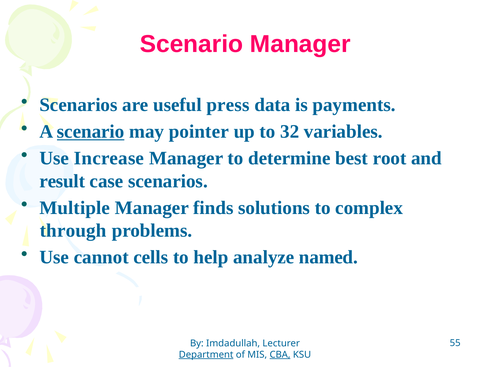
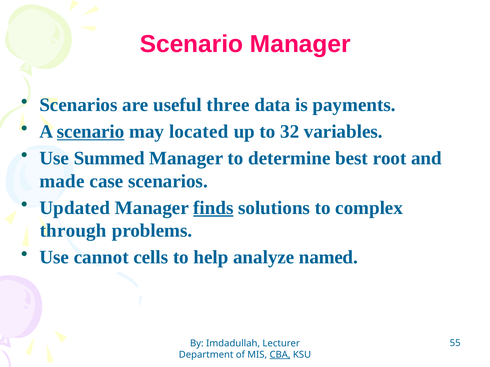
press: press -> three (228, 105)
pointer: pointer -> located (199, 132)
Increase: Increase -> Summed (109, 158)
result: result -> made (62, 181)
Multiple: Multiple -> Updated (75, 208)
finds underline: none -> present (213, 208)
Department underline: present -> none (206, 355)
